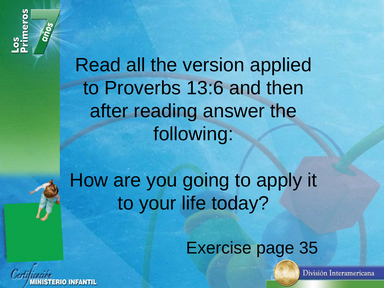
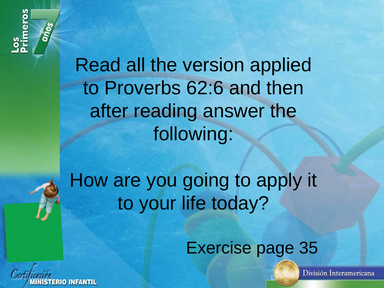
13:6: 13:6 -> 62:6 (205, 88)
